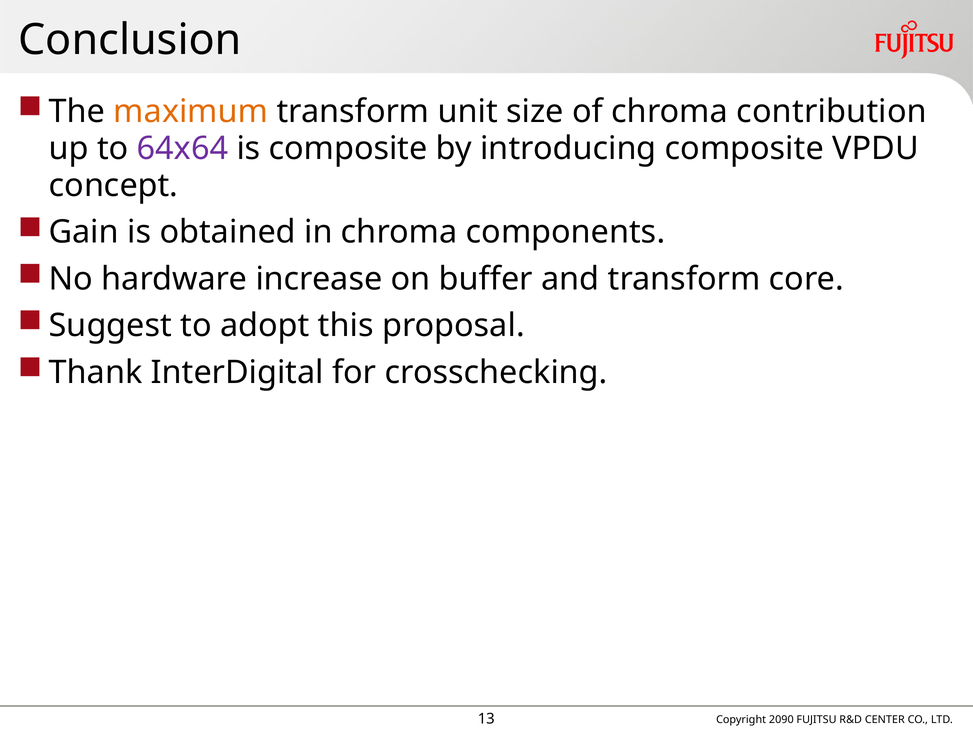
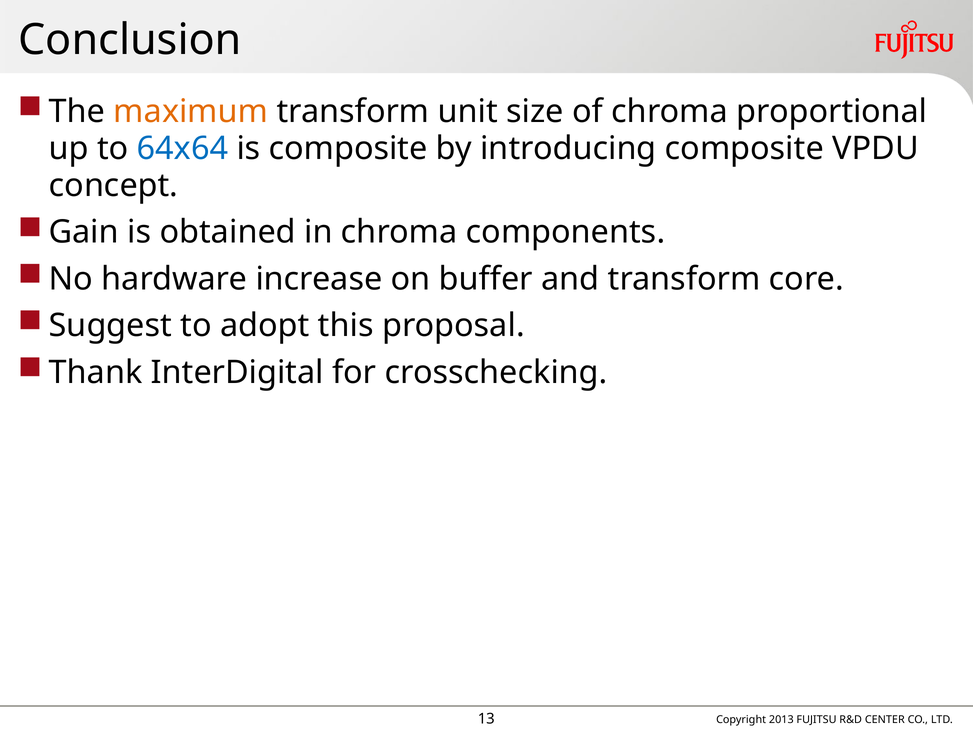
contribution: contribution -> proportional (832, 111)
64x64 colour: purple -> blue (182, 148)
2090: 2090 -> 2013 (781, 719)
